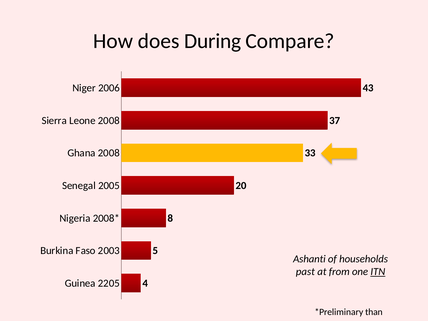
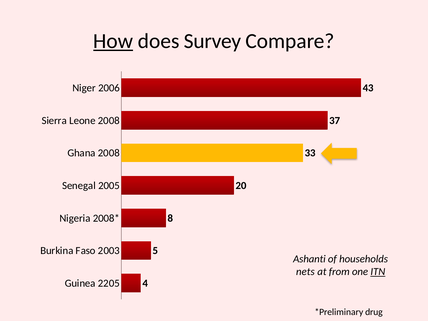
How underline: none -> present (113, 41)
During: During -> Survey (213, 41)
past: past -> nets (305, 272)
than: than -> drug (374, 312)
